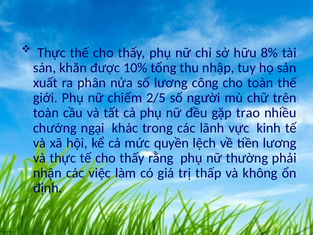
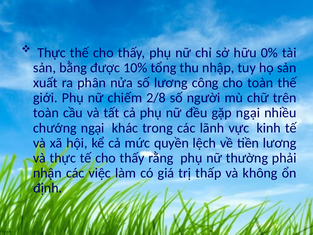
8%: 8% -> 0% (269, 53)
khăn: khăn -> bằng (73, 68)
2/5: 2/5 -> 2/8 (156, 98)
gặp trao: trao -> ngại (248, 113)
